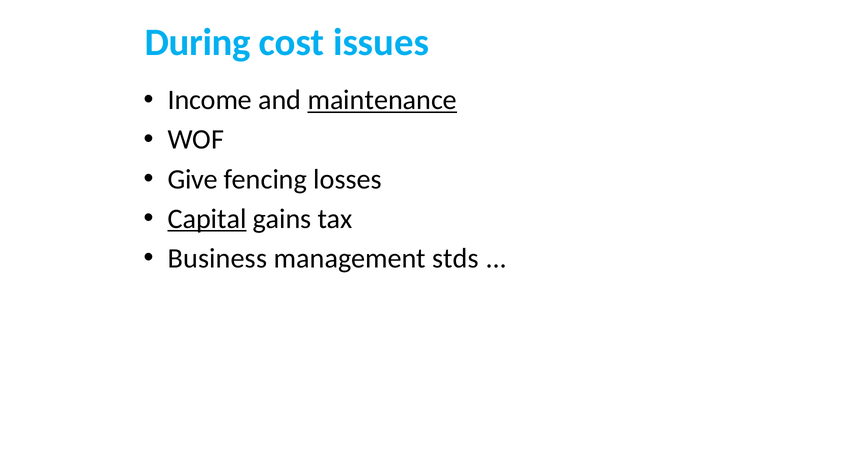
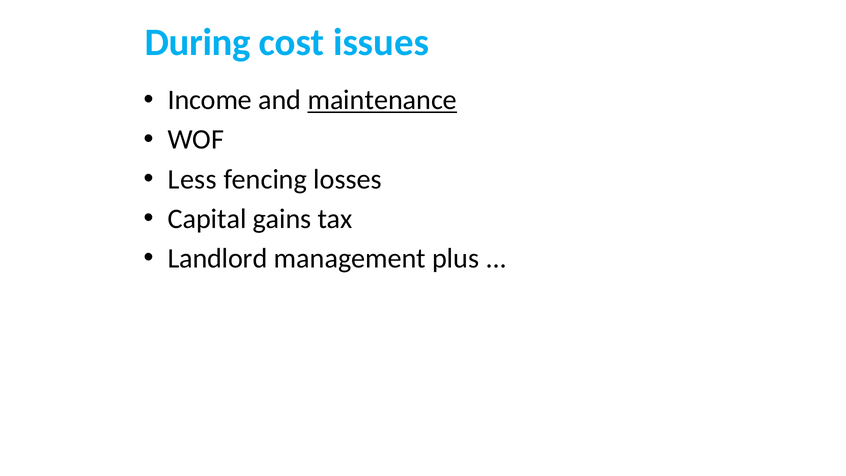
Give: Give -> Less (192, 179)
Capital underline: present -> none (207, 219)
Business: Business -> Landlord (218, 258)
stds: stds -> plus (456, 258)
